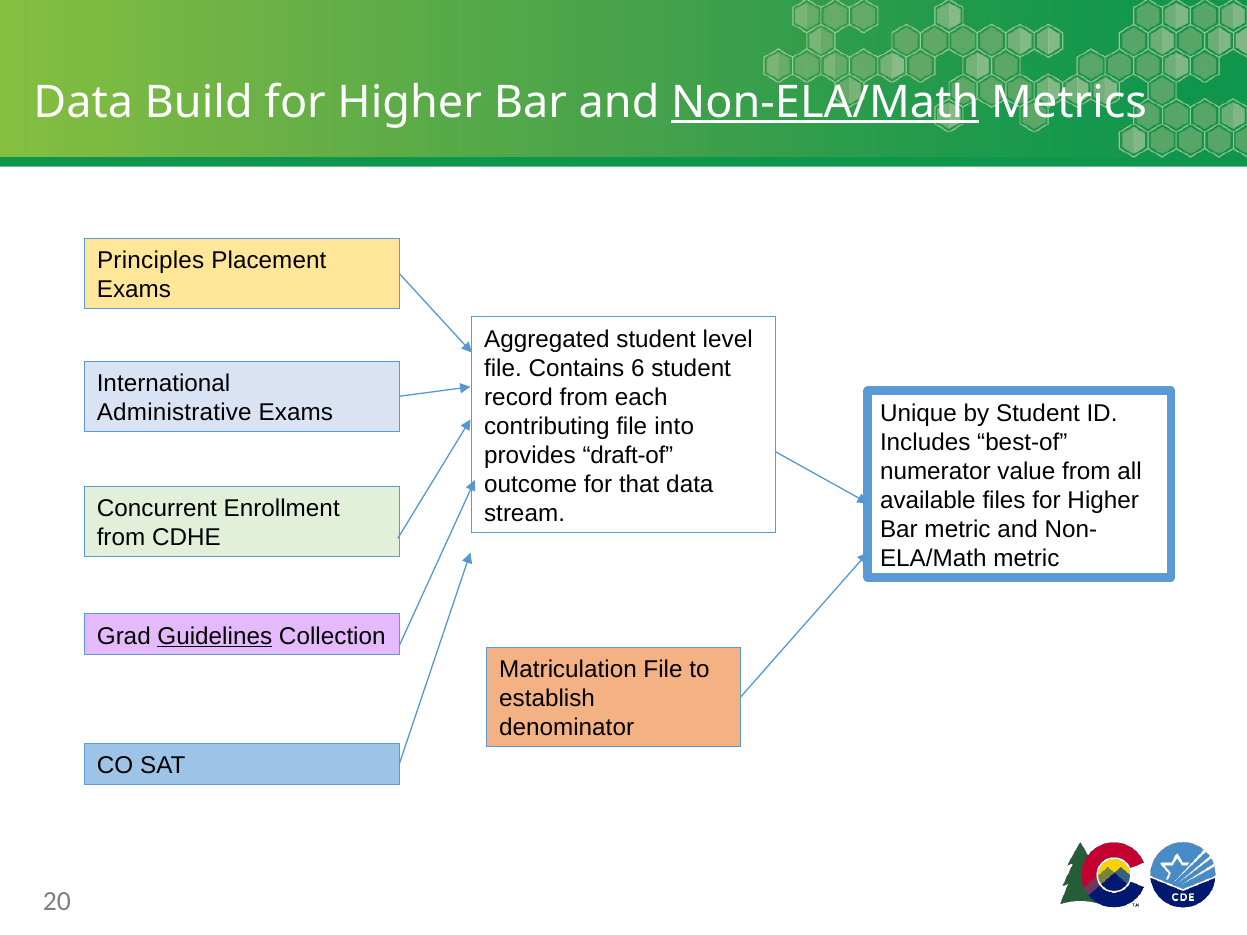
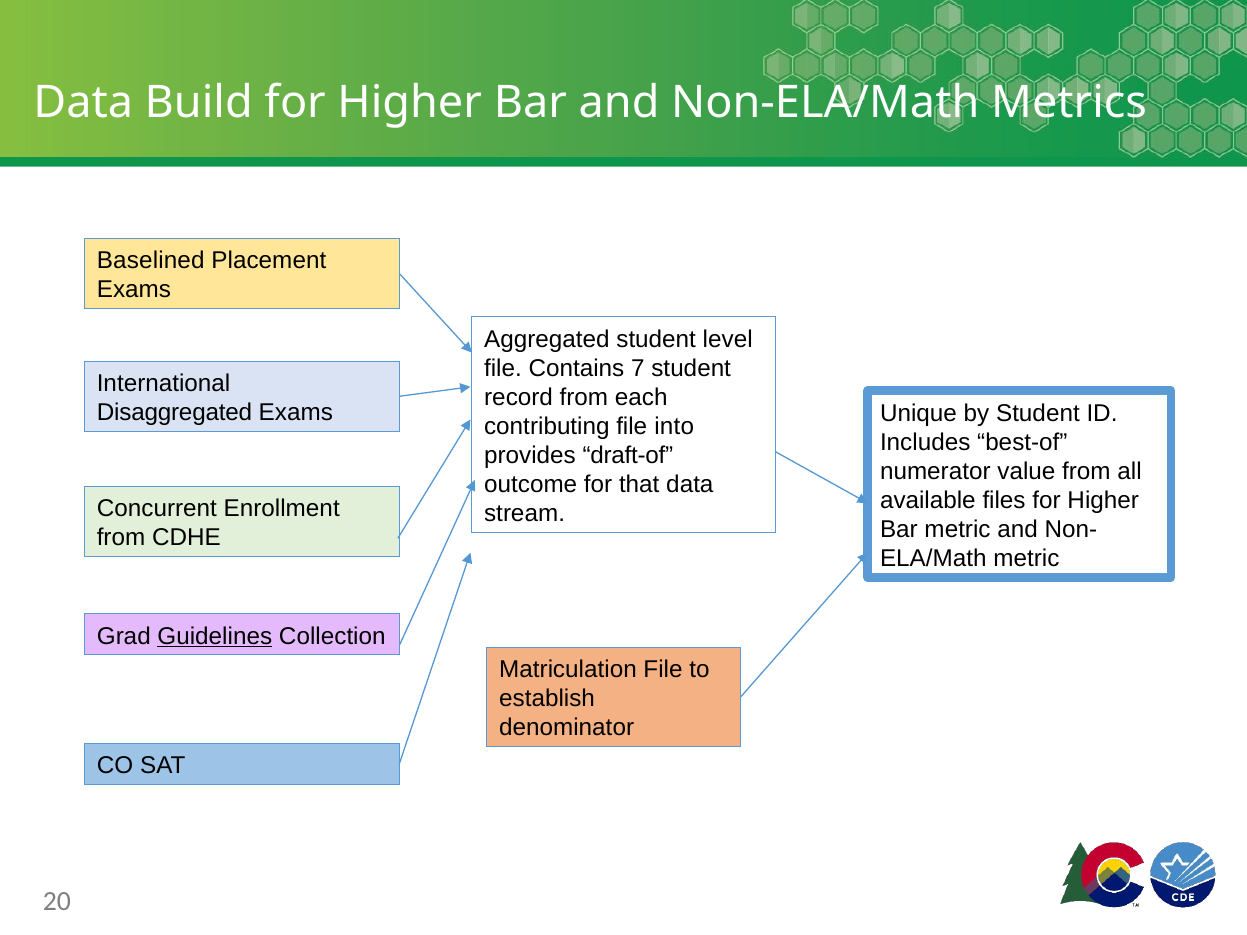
Non-ELA/Math underline: present -> none (825, 102)
Principles: Principles -> Baselined (151, 261)
6: 6 -> 7 (638, 368)
Administrative: Administrative -> Disaggregated (174, 413)
